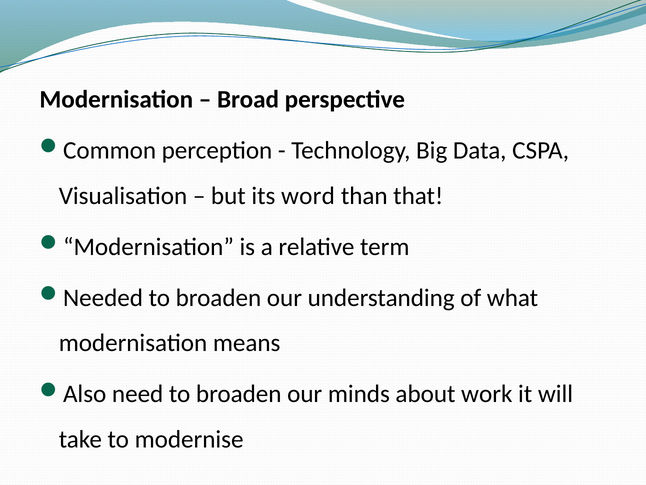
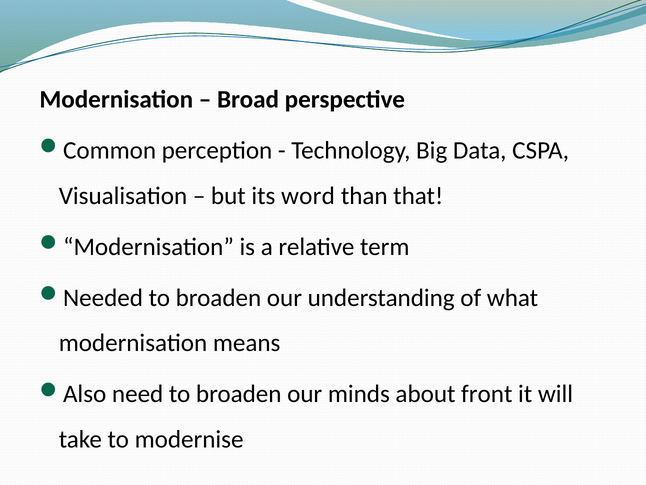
work: work -> front (487, 394)
